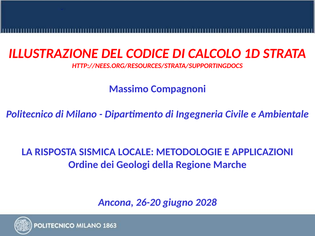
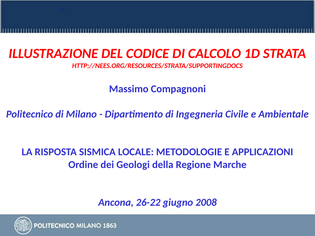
26-20: 26-20 -> 26-22 (148, 203)
2028: 2028 -> 2008 (206, 203)
